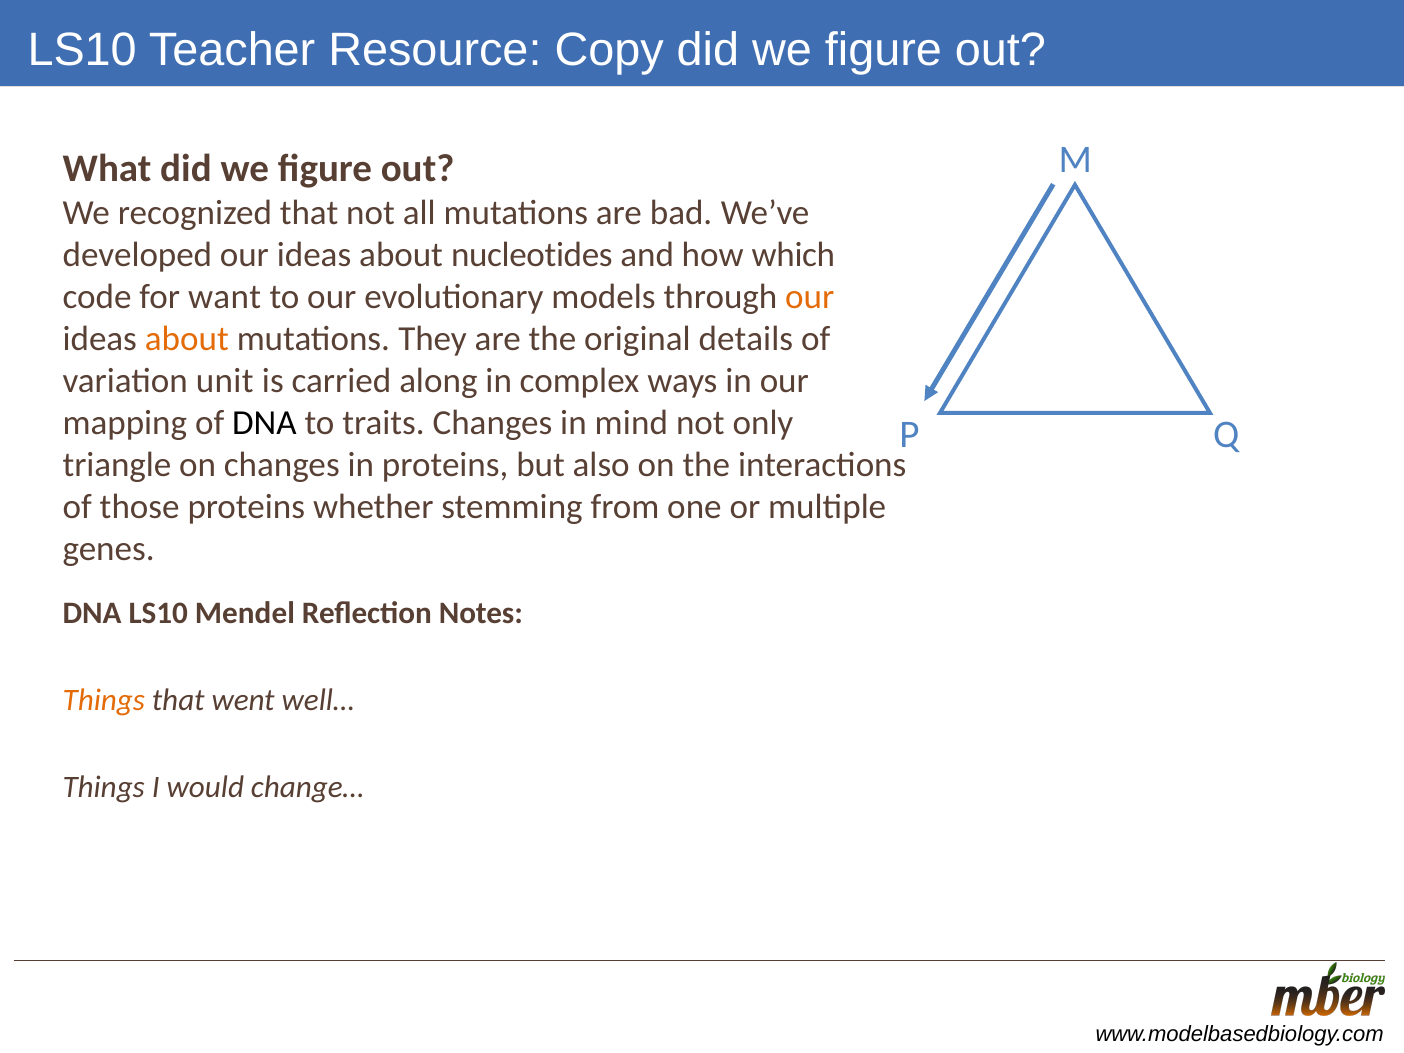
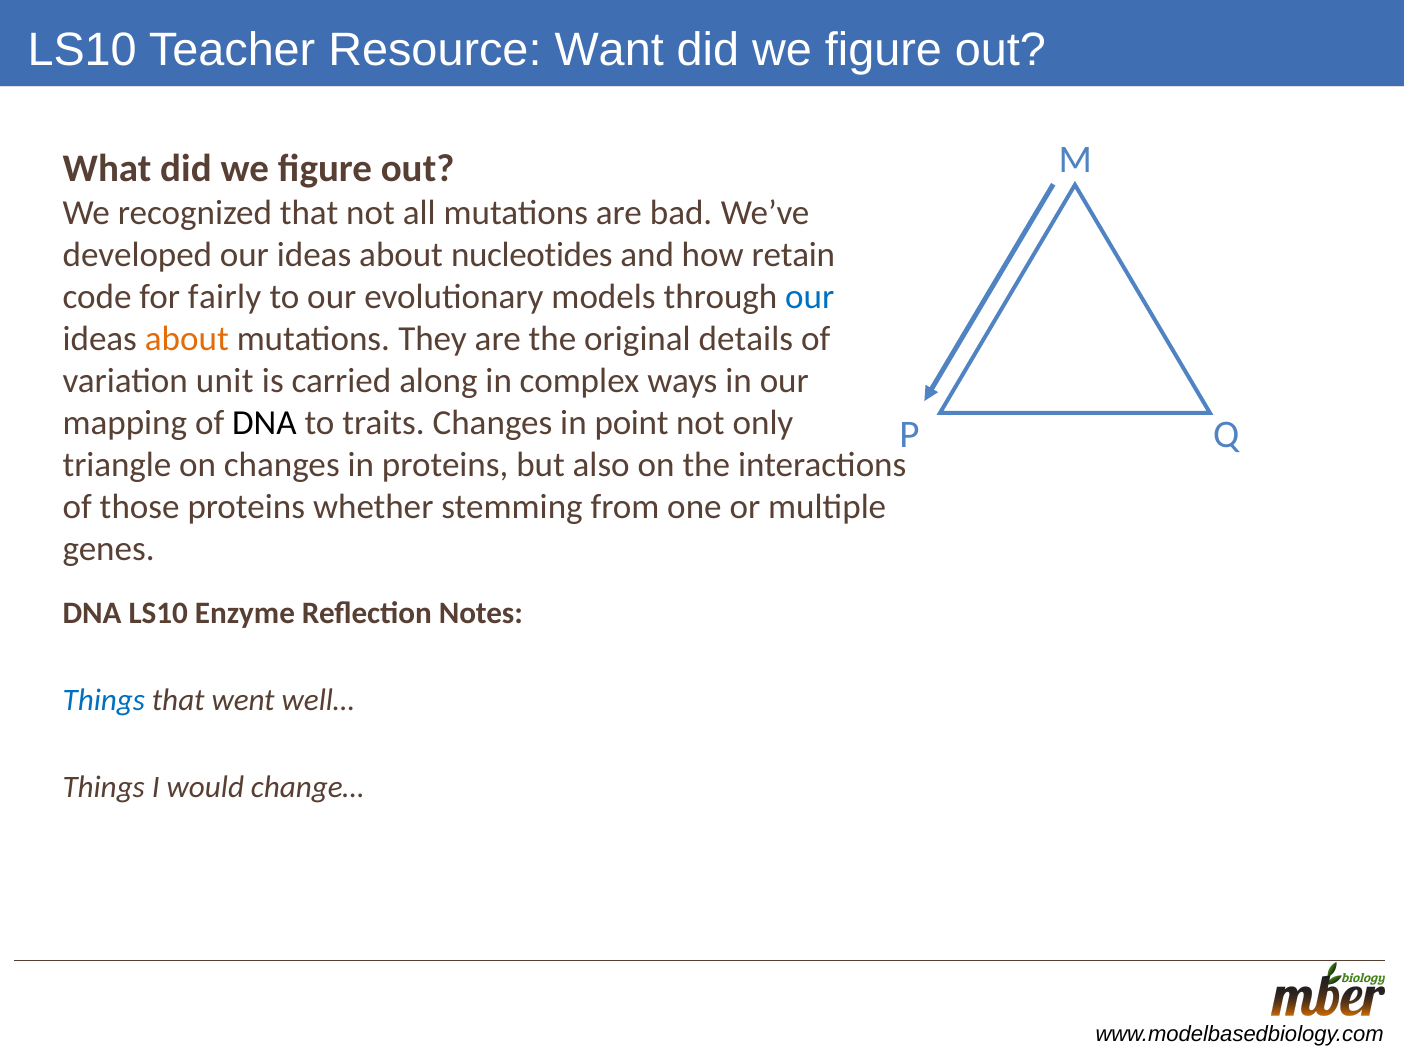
Copy: Copy -> Want (609, 50)
which: which -> retain (793, 255)
want: want -> fairly (225, 297)
our colour: orange -> blue (810, 297)
mind: mind -> point (632, 423)
Mendel: Mendel -> Enzyme (245, 613)
Things colour: orange -> blue (104, 700)
